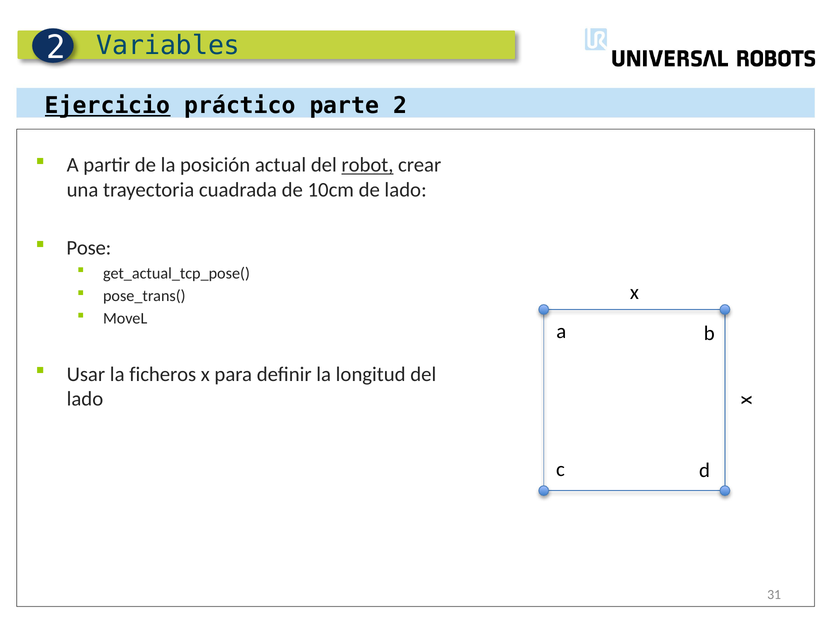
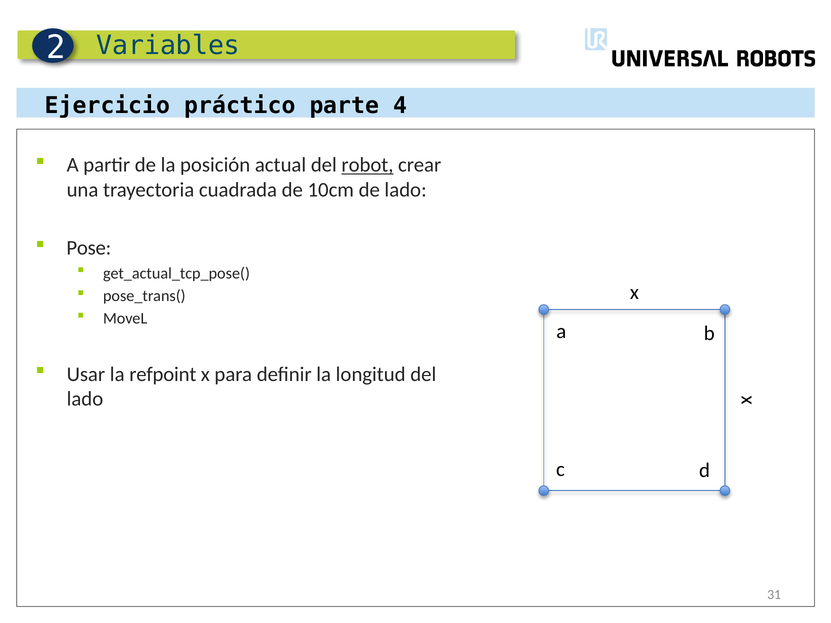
Ejercicio underline: present -> none (108, 106)
parte 2: 2 -> 4 (400, 106)
ficheros: ficheros -> refpoint (163, 374)
